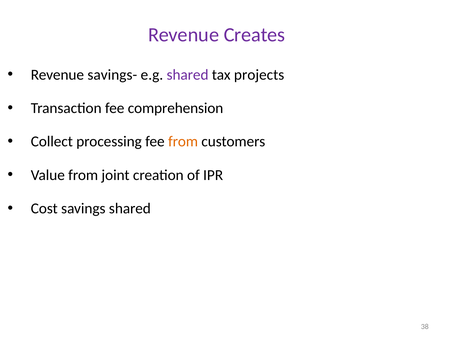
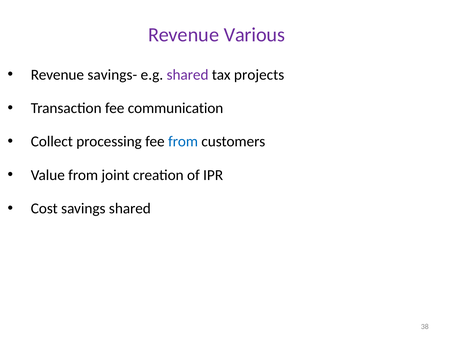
Creates: Creates -> Various (254, 35)
comprehension: comprehension -> communication (176, 108)
from colour: orange -> blue (183, 142)
